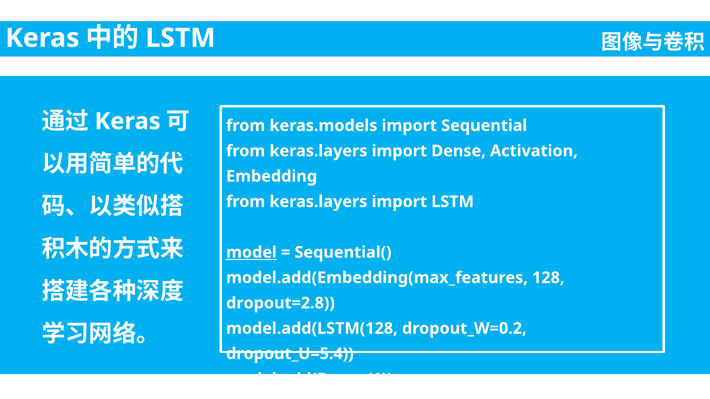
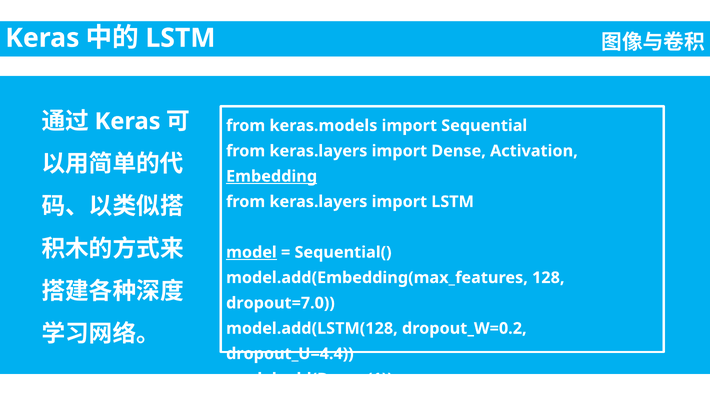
Embedding underline: none -> present (272, 176)
dropout=2.8: dropout=2.8 -> dropout=7.0 (280, 303)
dropout_U=5.4: dropout_U=5.4 -> dropout_U=4.4 (290, 354)
